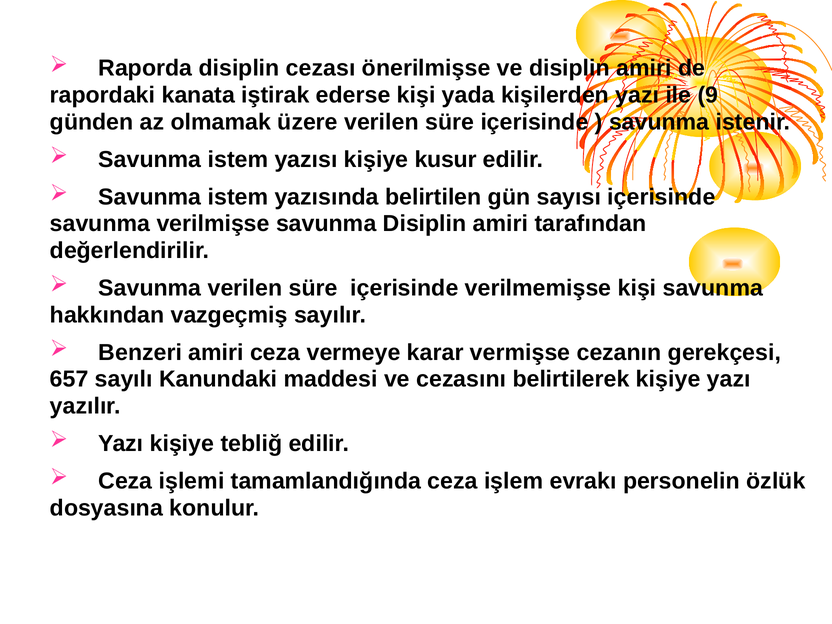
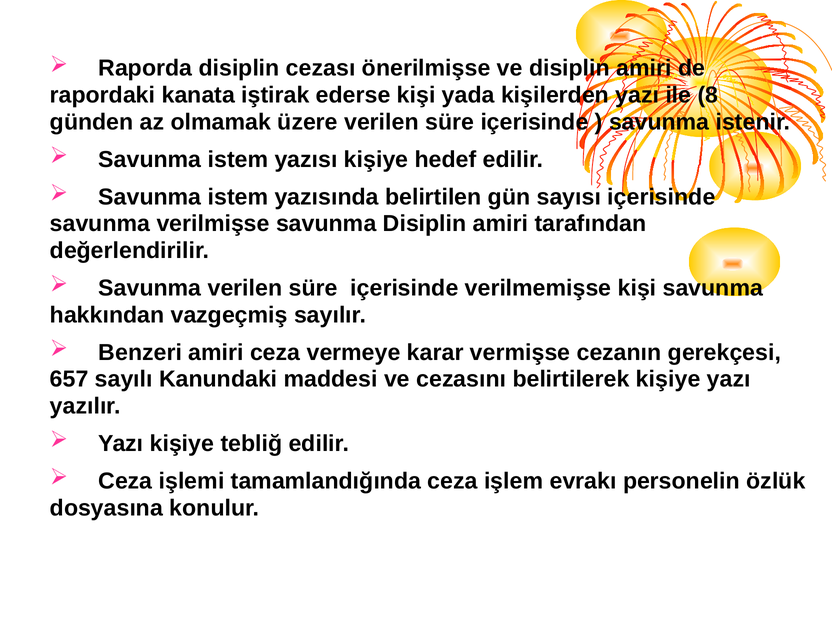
9: 9 -> 8 (708, 95)
kusur: kusur -> hedef (445, 159)
